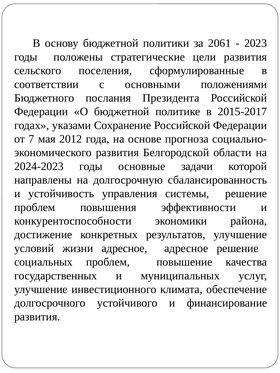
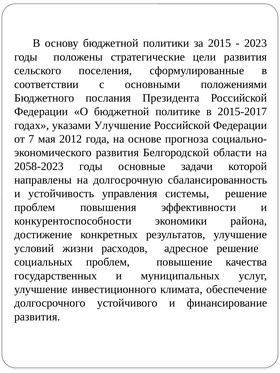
2061: 2061 -> 2015 (220, 43)
указами Сохранение: Сохранение -> Улучшение (123, 125)
2024-2023: 2024-2023 -> 2058-2023 (39, 166)
жизни адресное: адресное -> расходов (124, 249)
